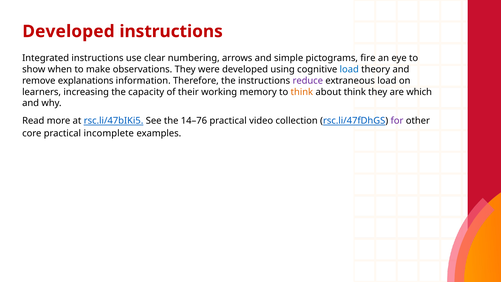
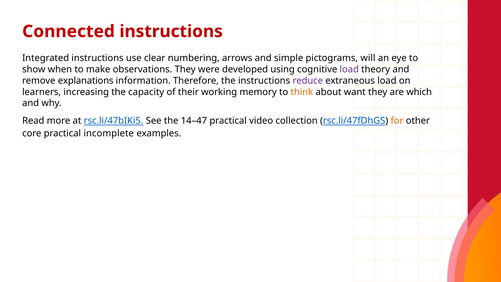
Developed: Developed -> Connected (69, 31)
fire: fire -> will (368, 58)
load colour: blue -> purple (349, 69)
about think: think -> want (355, 92)
14–76: 14–76 -> 14–47 (194, 121)
for colour: purple -> orange (397, 121)
